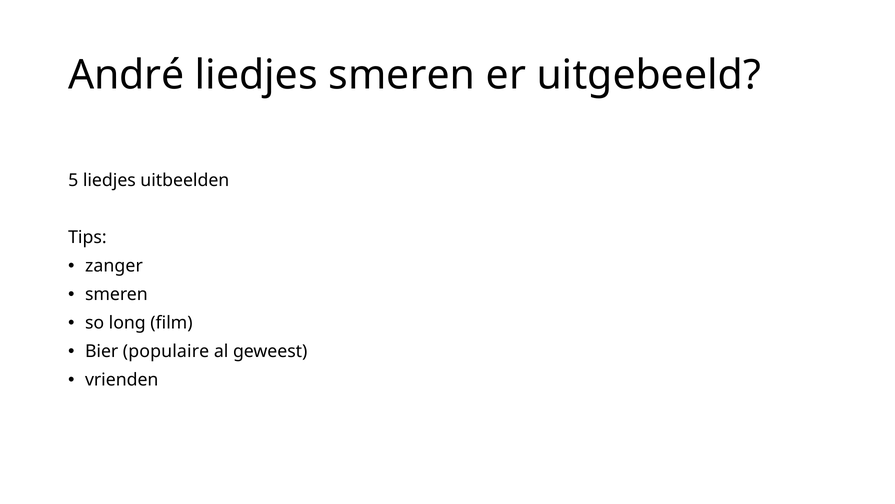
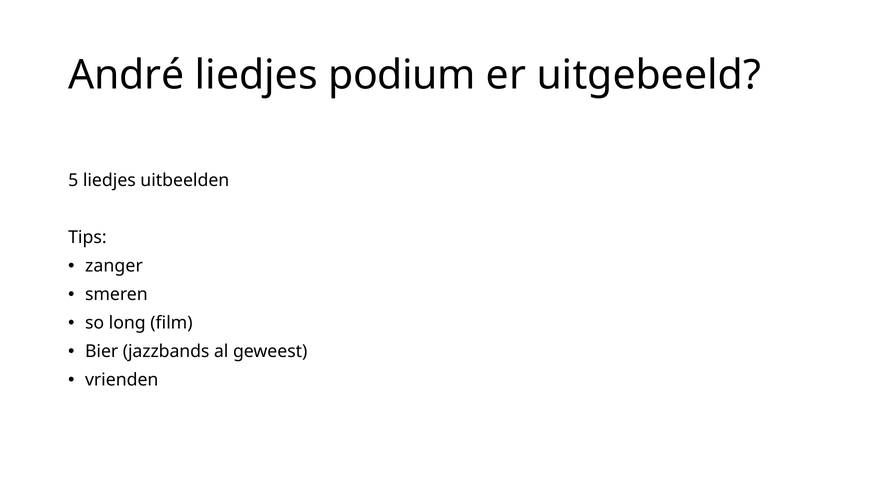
liedjes smeren: smeren -> podium (402, 75)
populaire: populaire -> jazzbands (166, 351)
